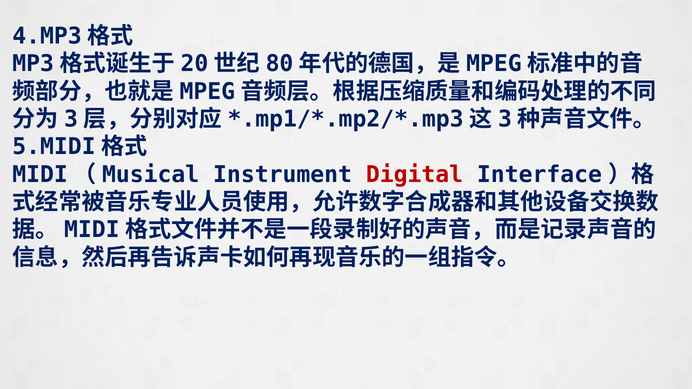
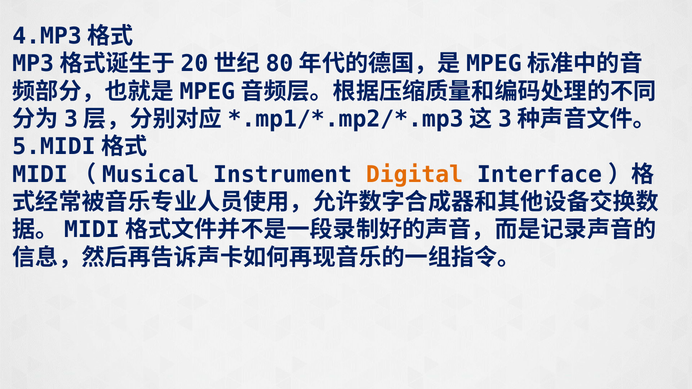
Digital colour: red -> orange (414, 175)
